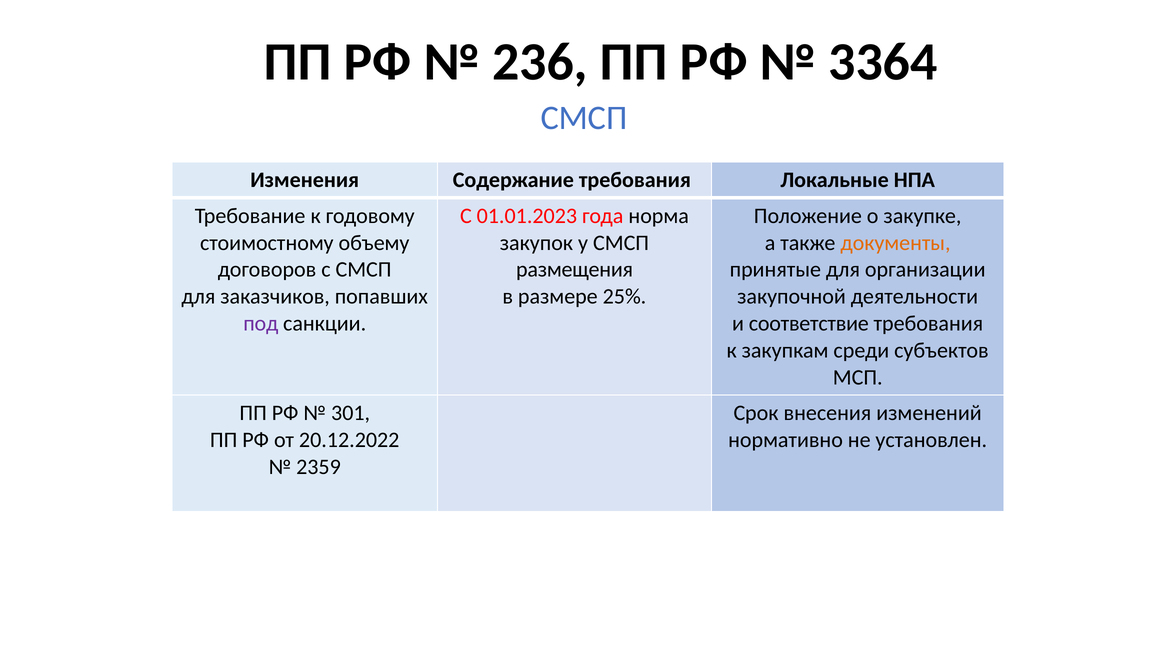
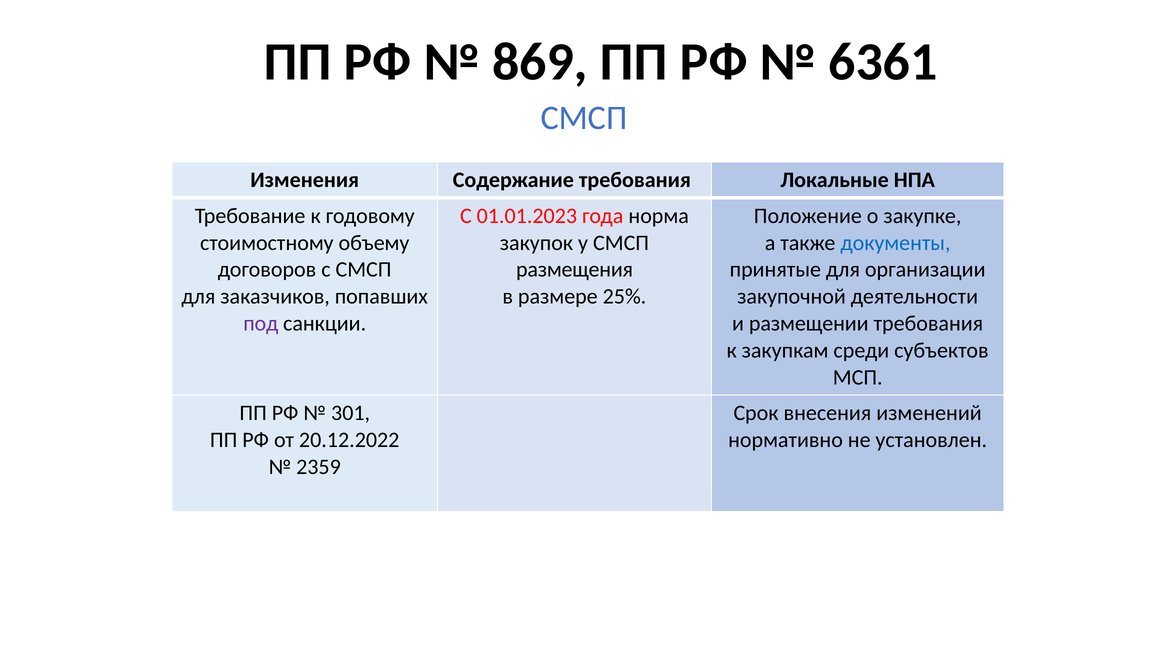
236: 236 -> 869 (540, 62)
3364: 3364 -> 6361 (883, 62)
документы colour: orange -> blue (895, 243)
соответствие: соответствие -> размещении (809, 323)
